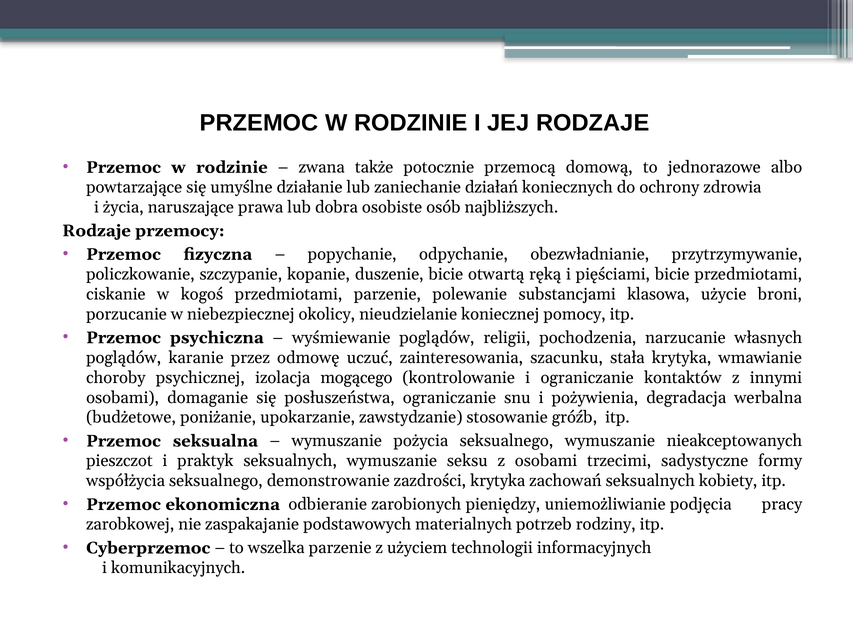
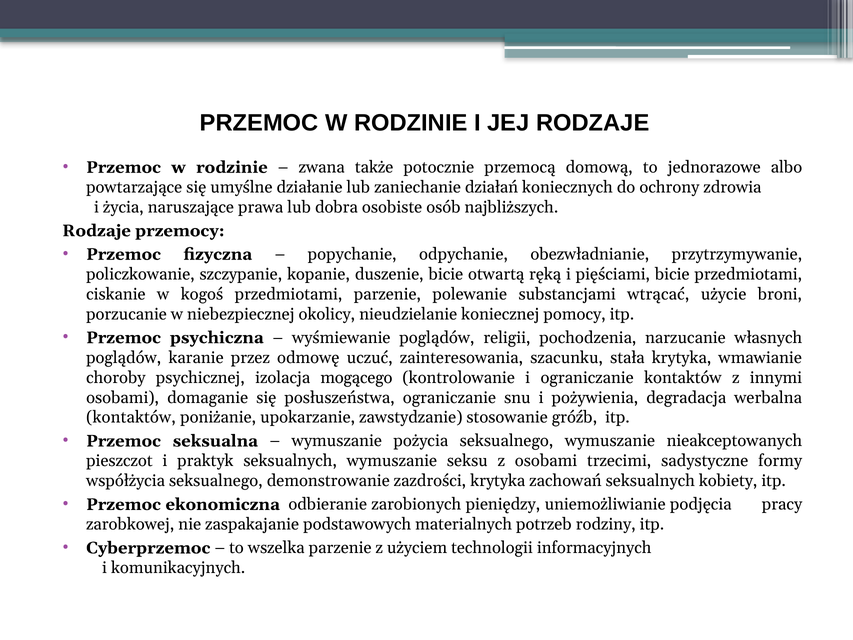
klasowa: klasowa -> wtrącać (658, 294)
budżetowe: budżetowe -> kontaktów (131, 417)
